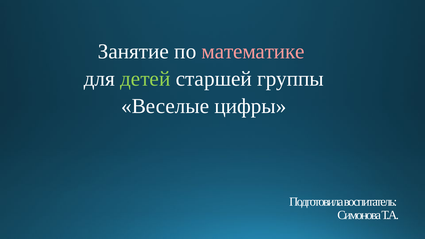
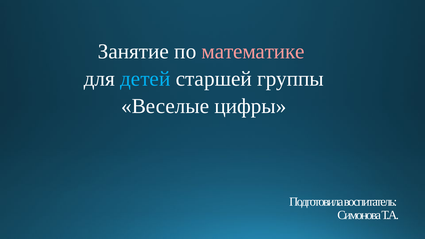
детей colour: light green -> light blue (145, 79)
